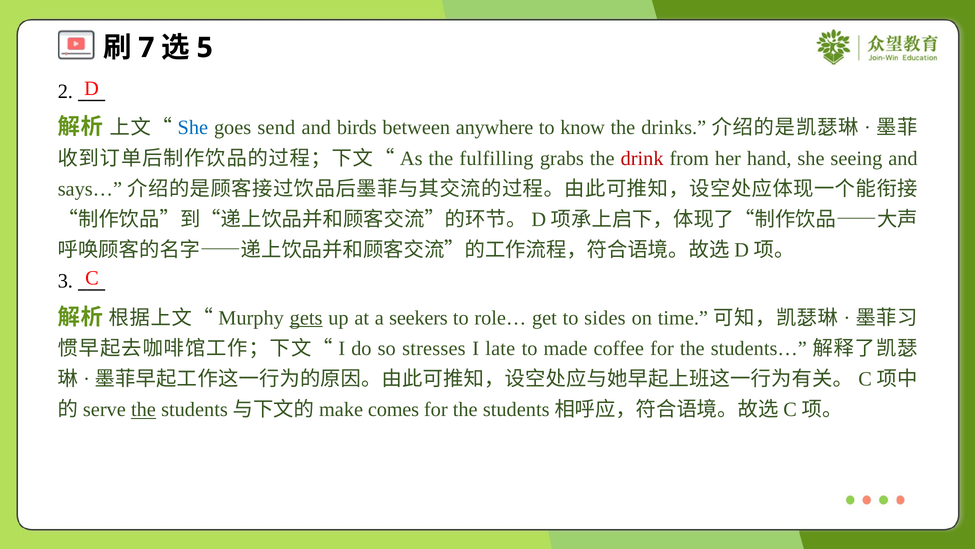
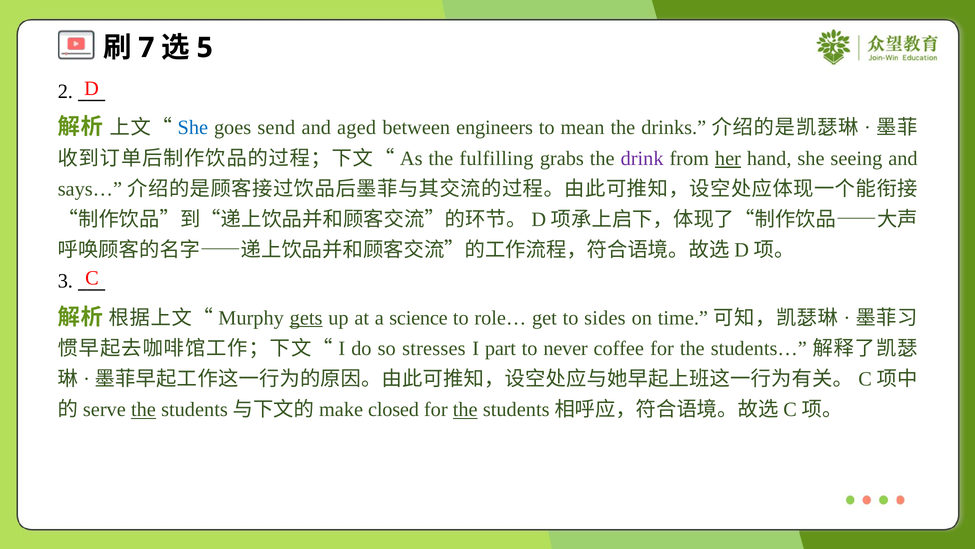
birds: birds -> aged (357, 128)
anywhere: anywhere -> engineers (495, 128)
know: know -> mean (583, 128)
drink colour: red -> purple (642, 158)
her underline: none -> present (728, 158)
seekers: seekers -> science (419, 317)
late: late -> part (500, 348)
made: made -> never (566, 348)
comes: comes -> closed (394, 409)
the underline: none -> present (465, 409)
